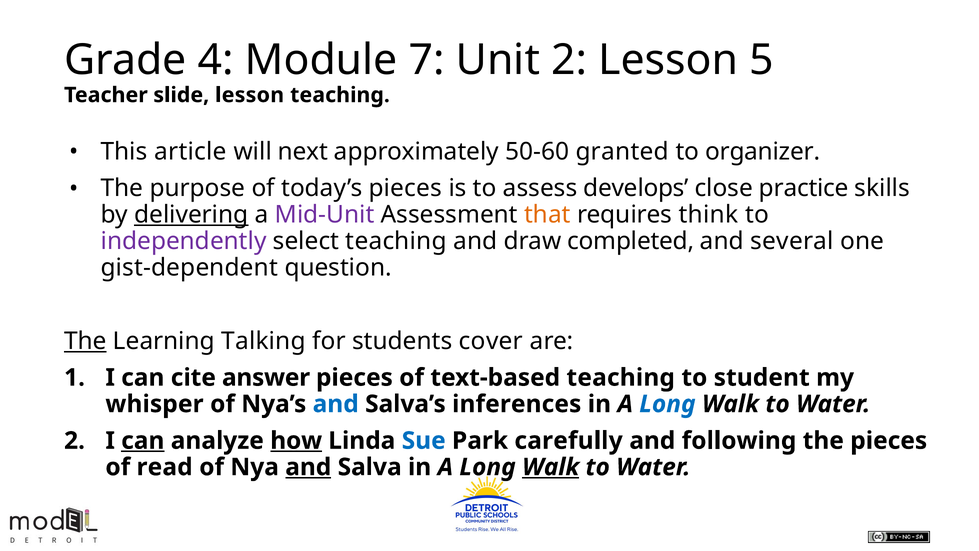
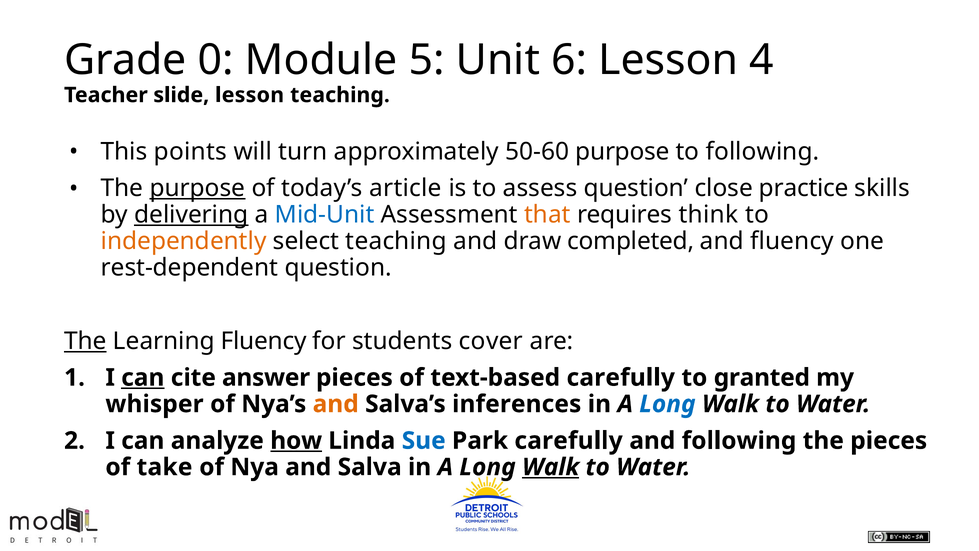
4: 4 -> 0 (216, 60)
7: 7 -> 5 (427, 60)
Unit 2: 2 -> 6 (569, 60)
5: 5 -> 4 (762, 60)
article: article -> points (190, 152)
next: next -> turn (303, 152)
50-60 granted: granted -> purpose (623, 152)
to organizer: organizer -> following (763, 152)
purpose underline: none -> present (197, 188)
today’s pieces: pieces -> article (405, 188)
assess develops: develops -> question (636, 188)
Mid-Unit colour: purple -> blue (325, 215)
independently colour: purple -> orange (184, 241)
and several: several -> fluency (792, 241)
gist-dependent: gist-dependent -> rest-dependent (189, 268)
Learning Talking: Talking -> Fluency (264, 341)
can underline: none -> present (143, 377)
text-based teaching: teaching -> carefully (621, 377)
student: student -> granted (762, 377)
and colour: blue -> orange (336, 404)
can underline: present -> none (143, 440)
read: read -> take (165, 467)
and underline: present -> none (308, 467)
